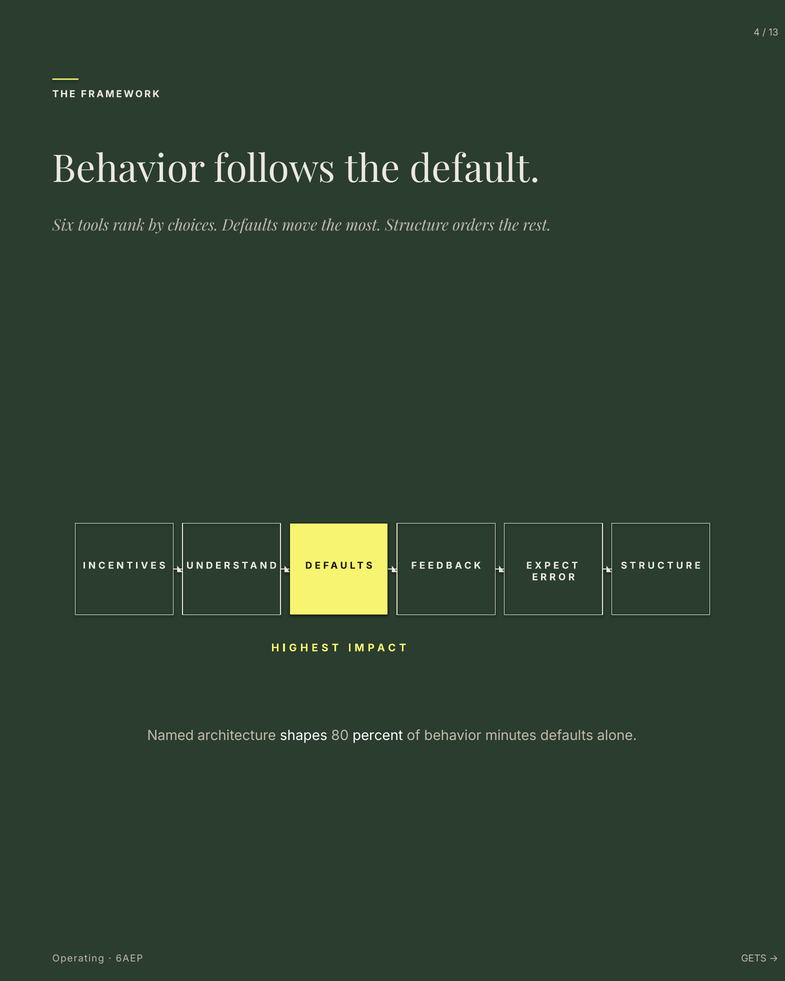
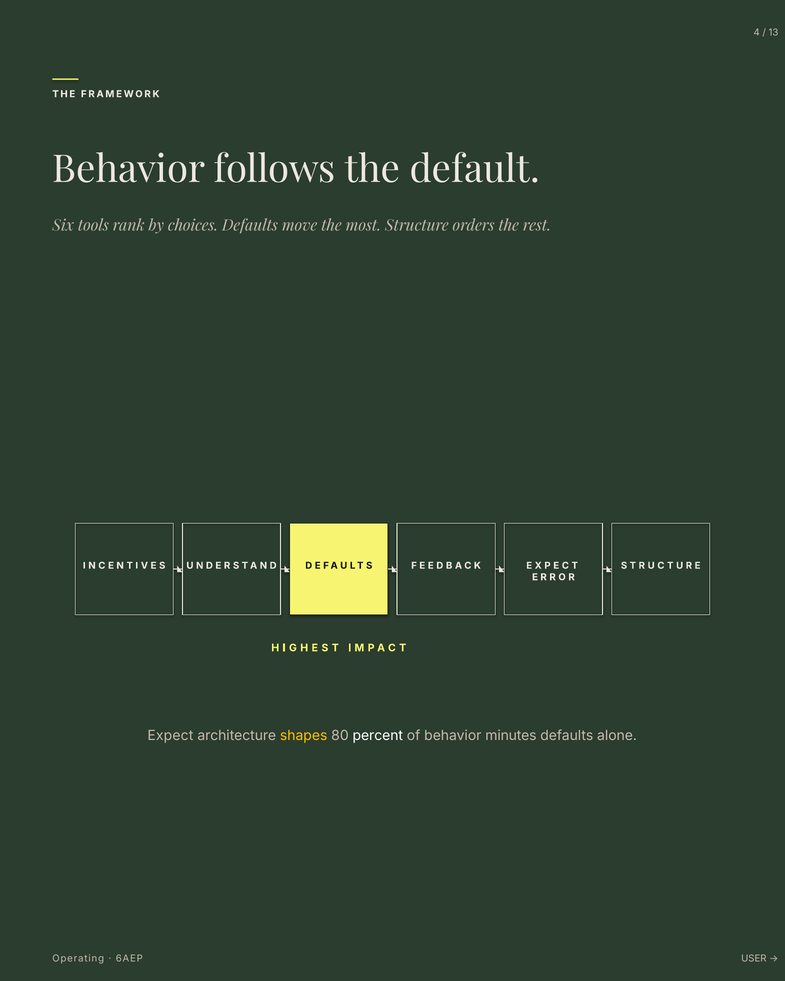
Named: Named -> Expect (170, 736)
shapes colour: white -> yellow (304, 736)
GETS: GETS -> USER (754, 959)
